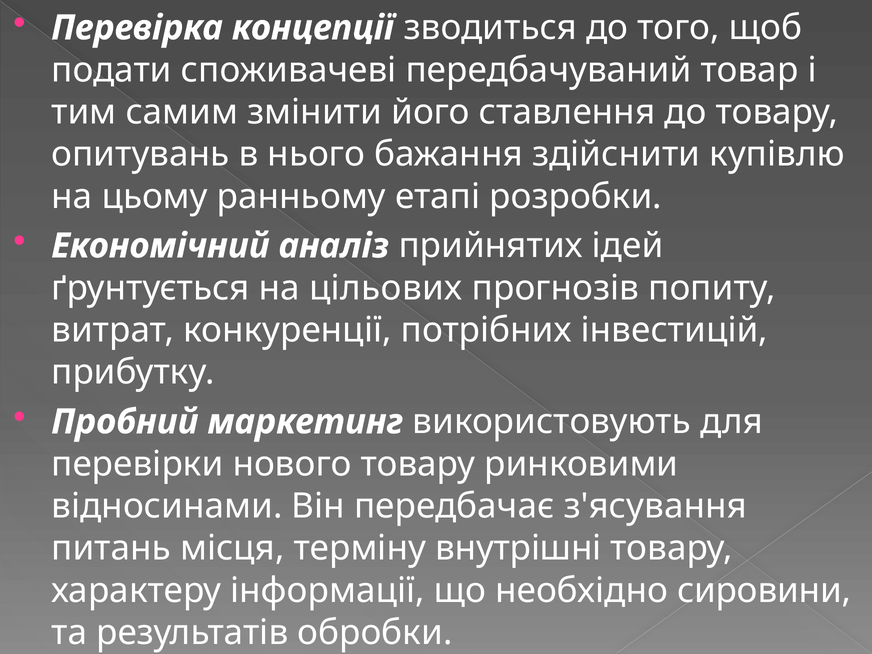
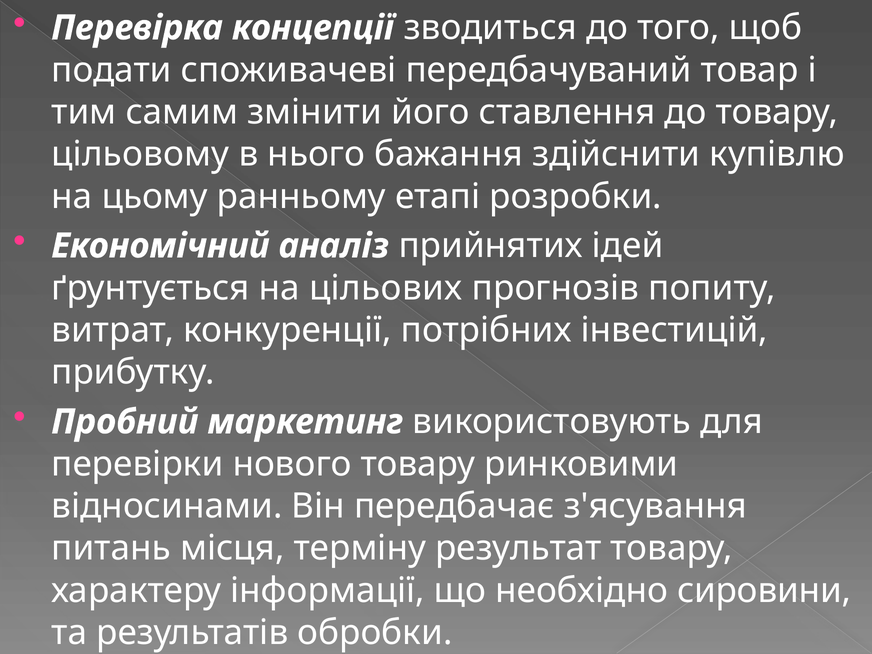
опитувань: опитувань -> цільовому (140, 154)
внутрішні: внутрішні -> результат (518, 548)
